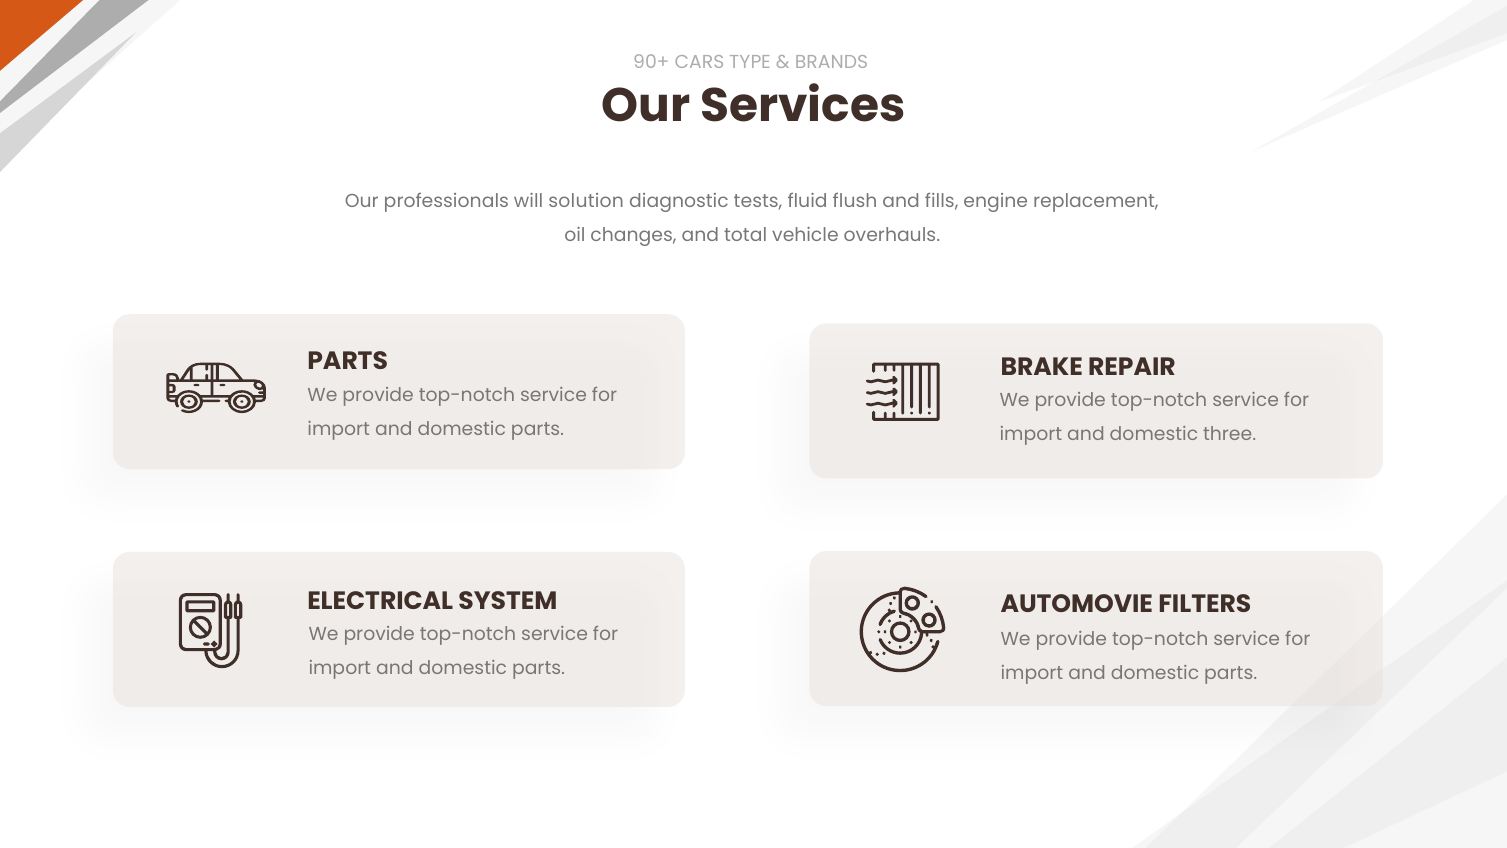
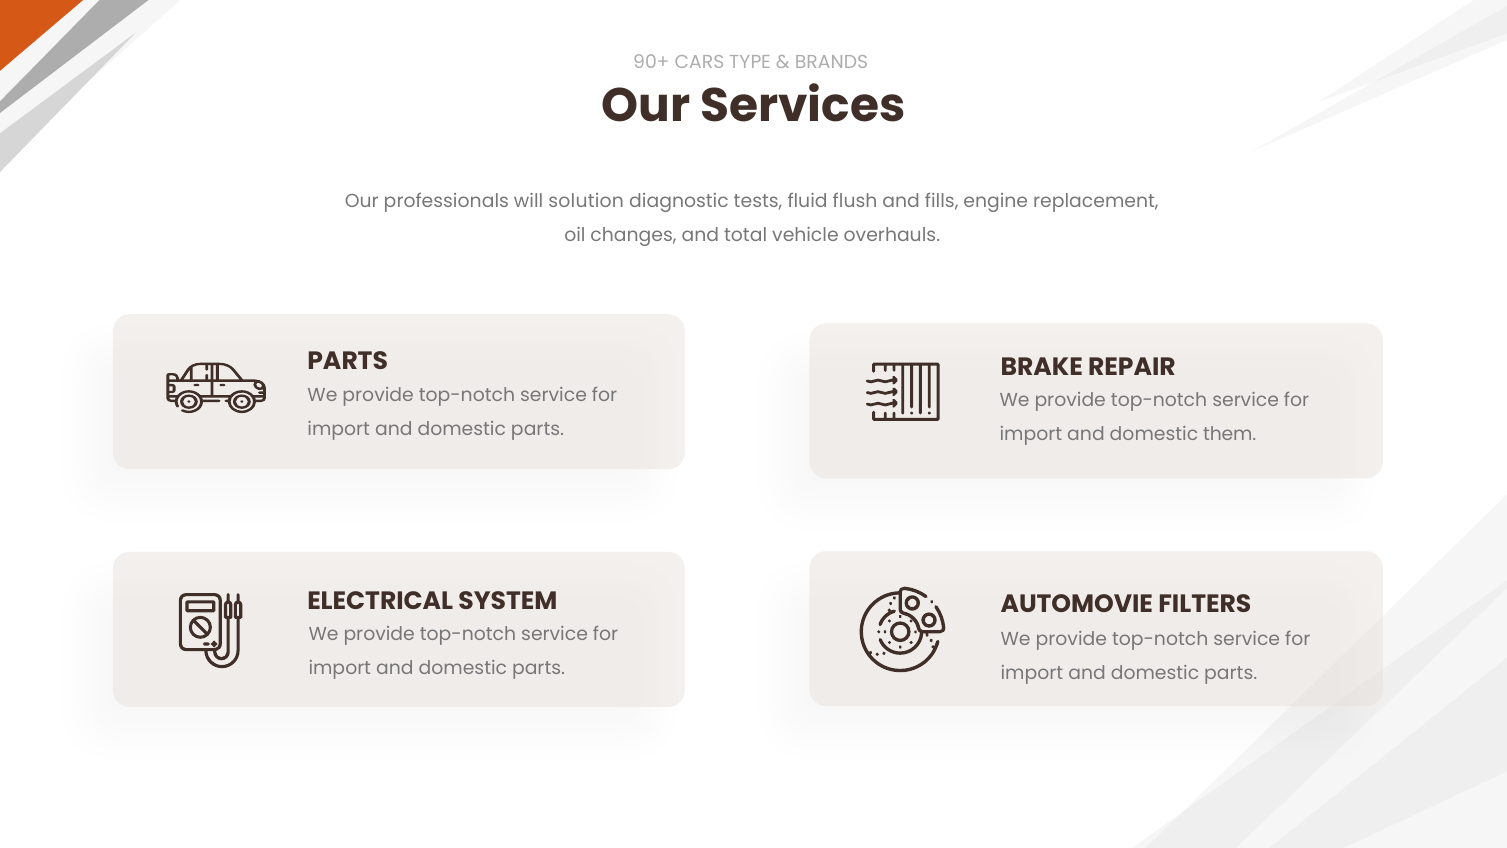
three: three -> them (1230, 434)
